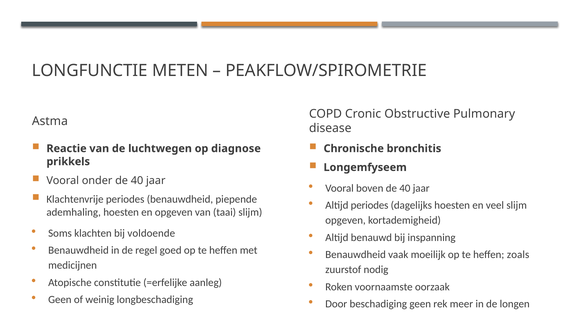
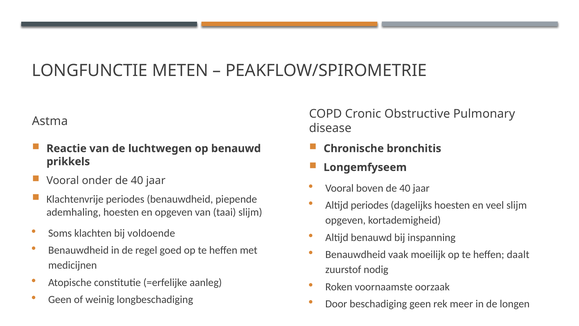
op diagnose: diagnose -> benauwd (236, 148)
zoals: zoals -> daalt (518, 254)
